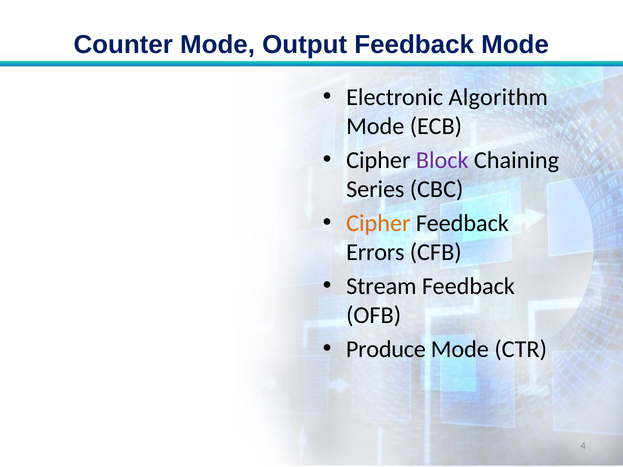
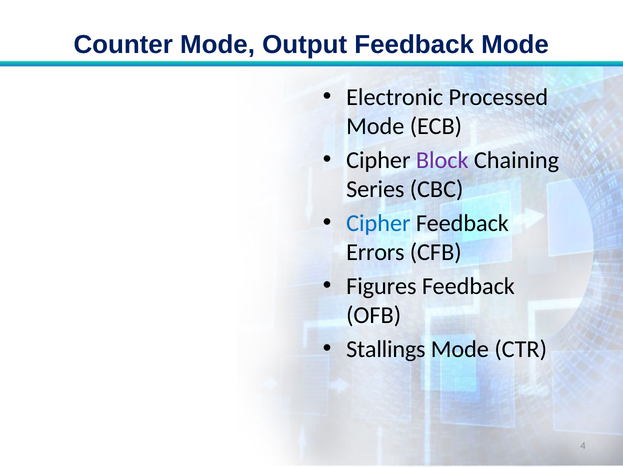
Algorithm: Algorithm -> Processed (498, 97)
Cipher colour: orange -> blue (378, 223)
Stream: Stream -> Figures (381, 286)
Produce: Produce -> Stallings (386, 349)
